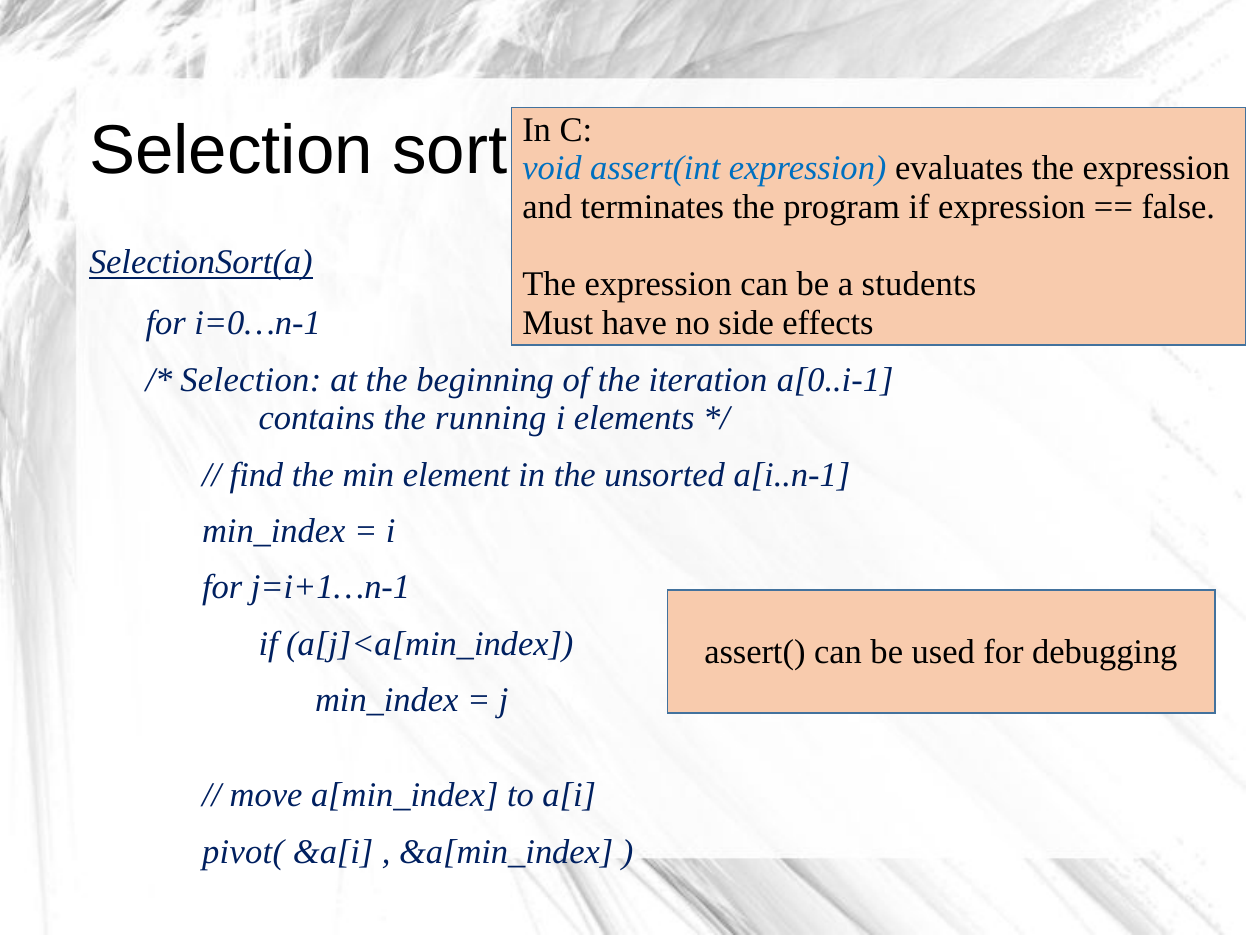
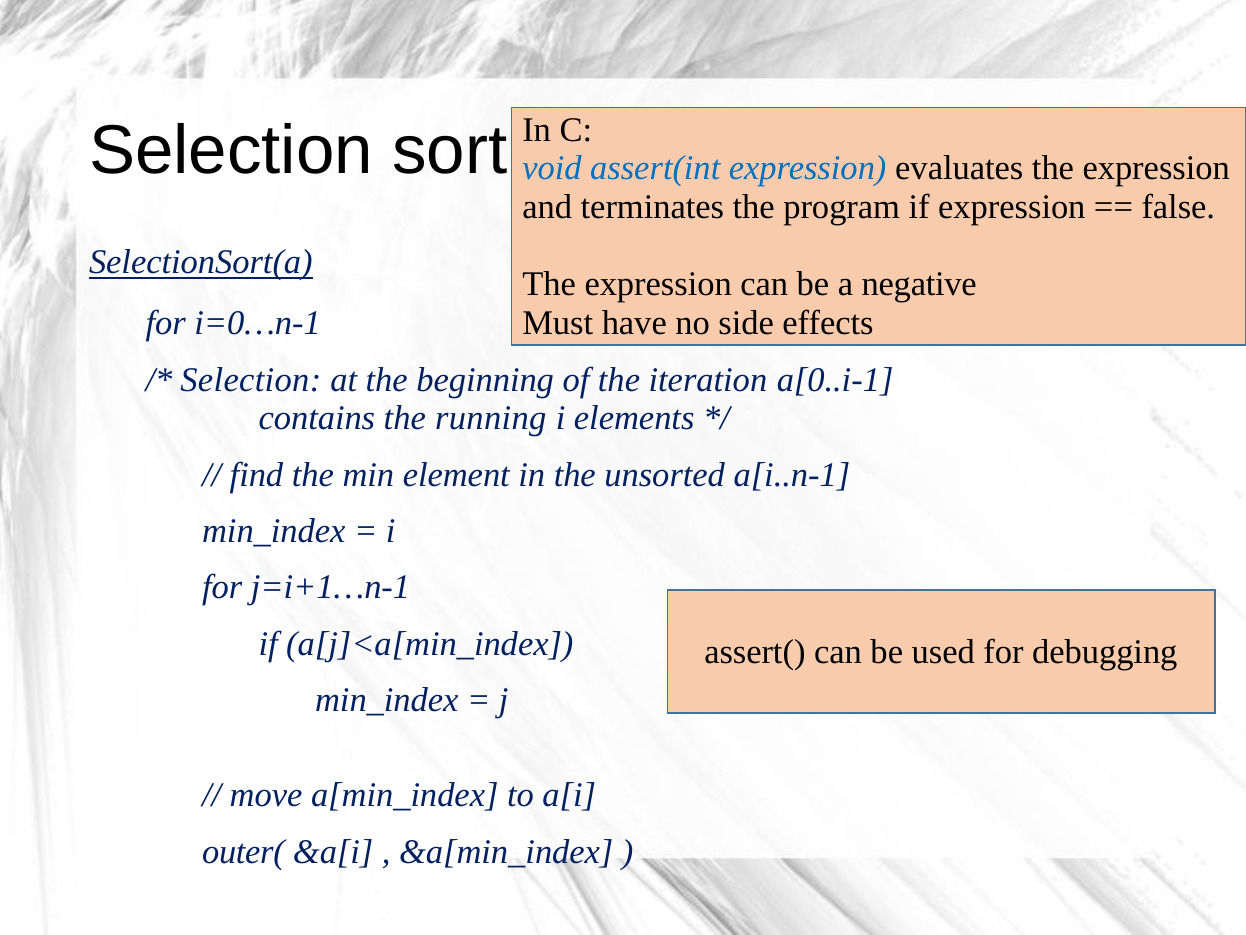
students: students -> negative (919, 284)
pivot(: pivot( -> outer( (243, 851)
